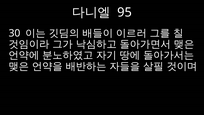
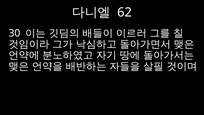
95: 95 -> 62 (125, 12)
